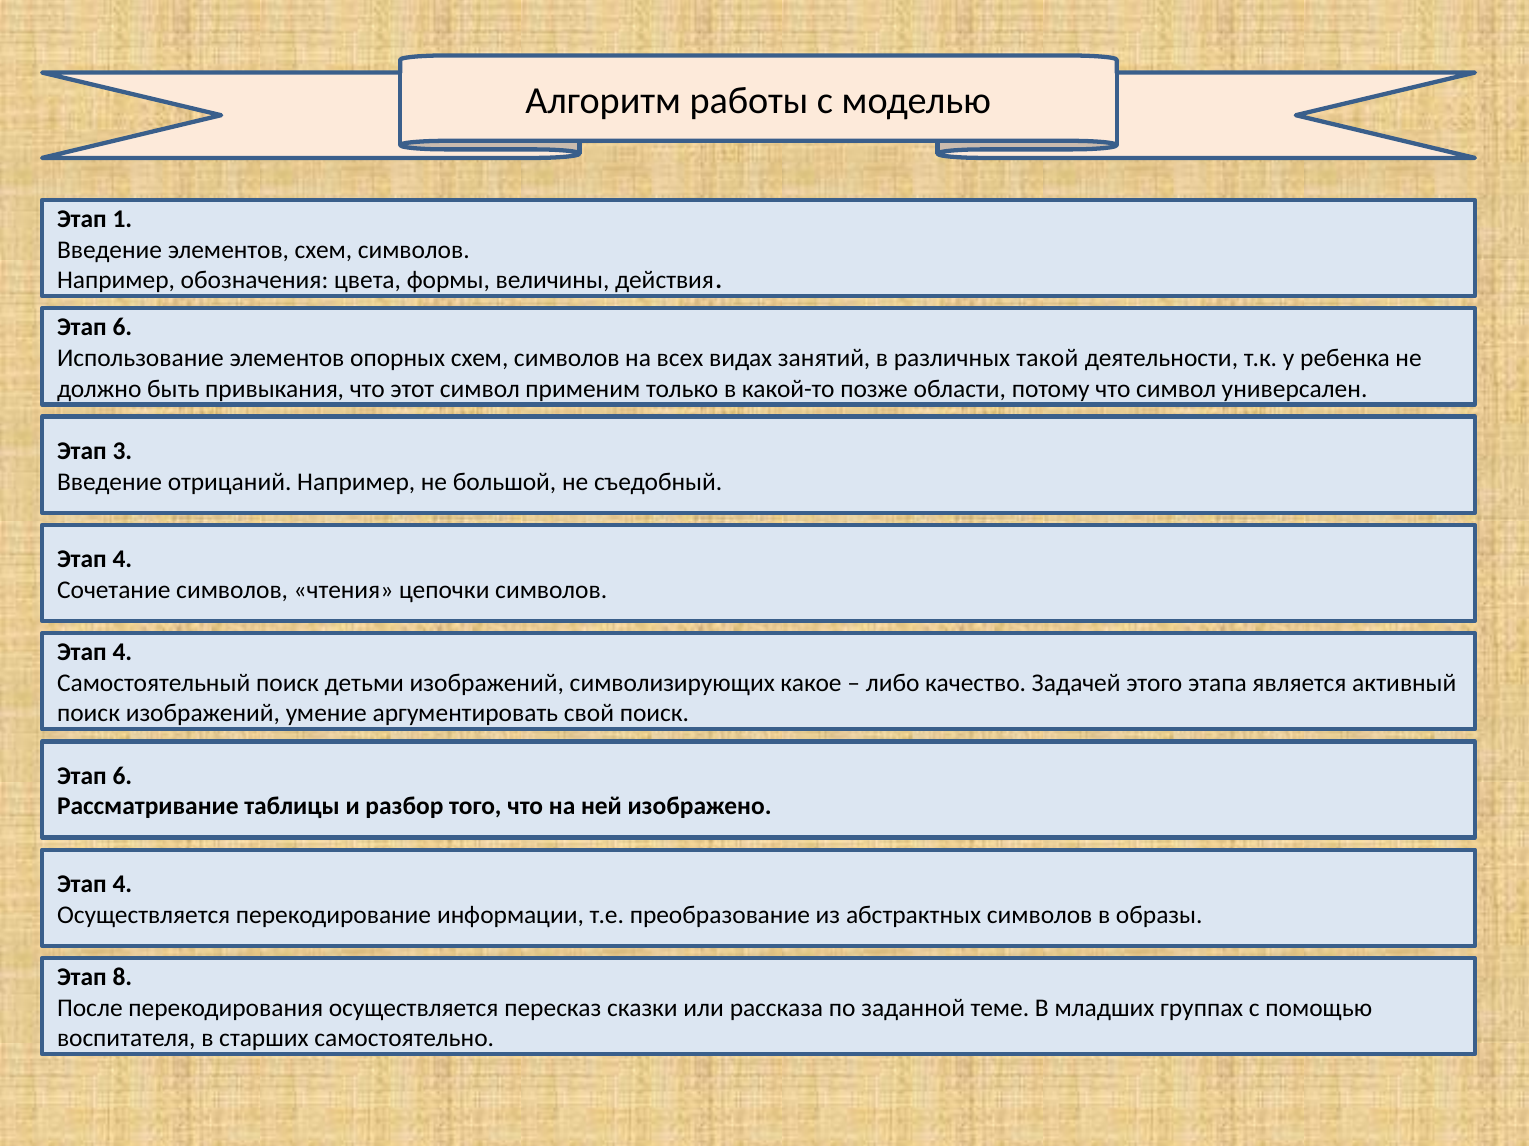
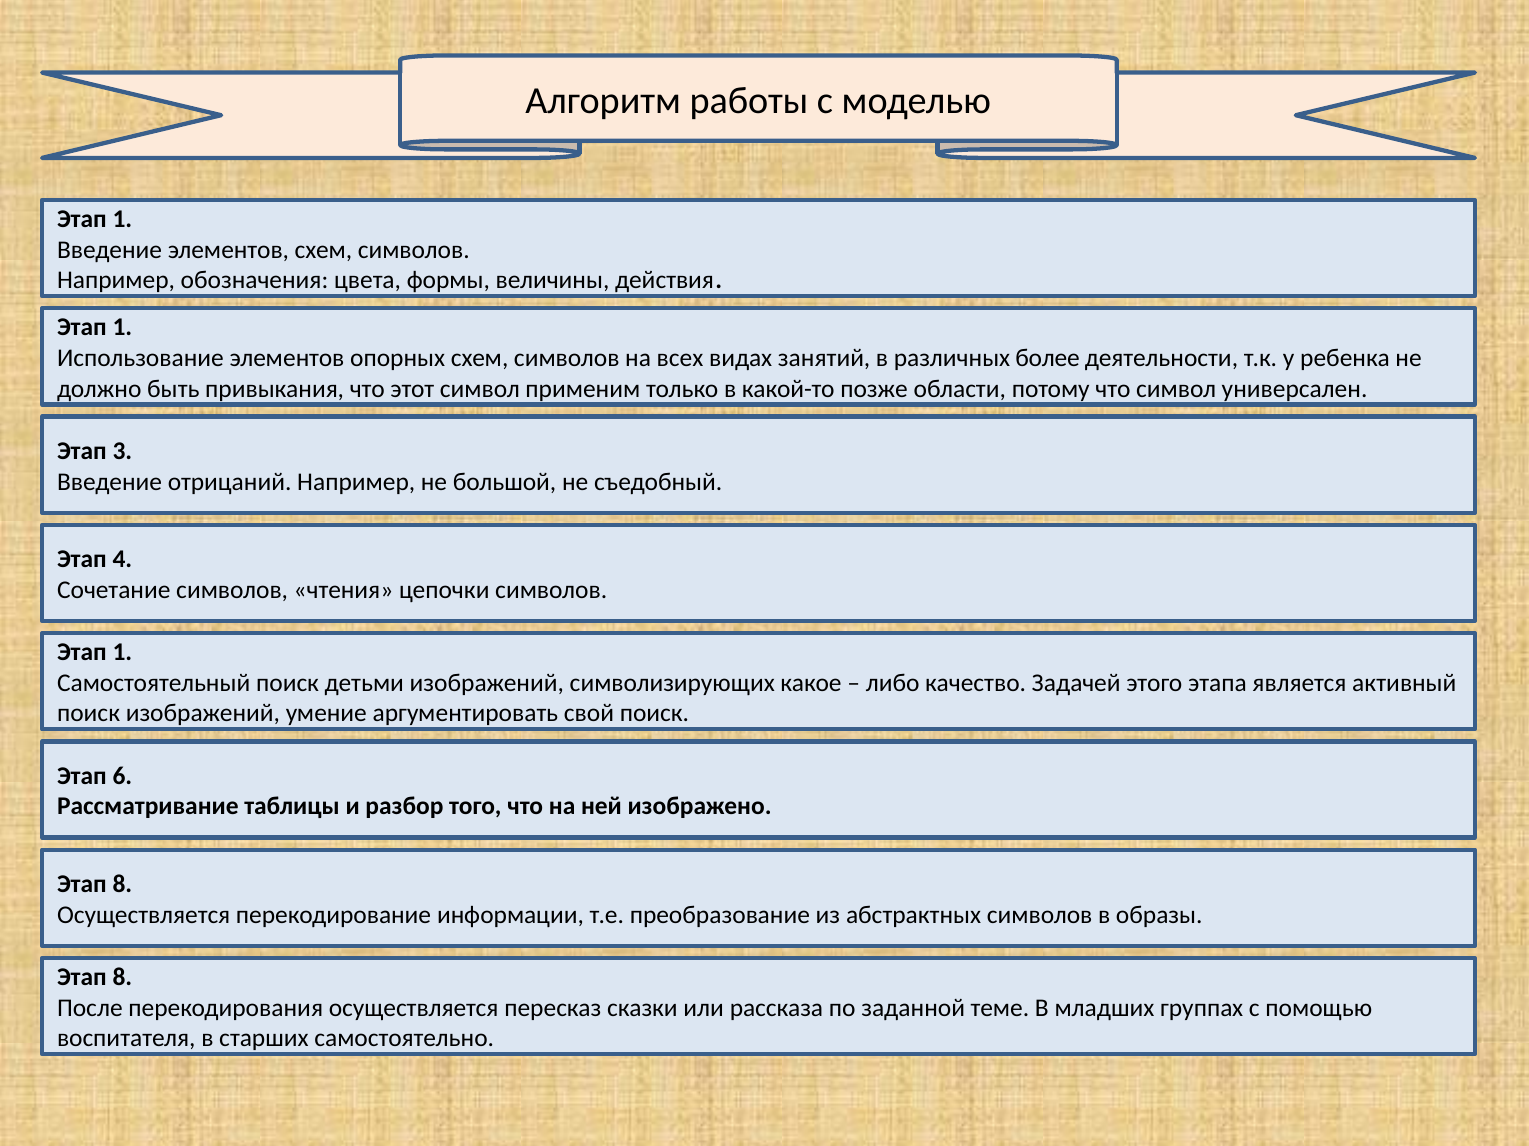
6: 6 -> 1 (122, 328)
такой: такой -> более (1048, 358)
4: 4 -> 1 (122, 653)
4: 4 -> 8 (122, 885)
